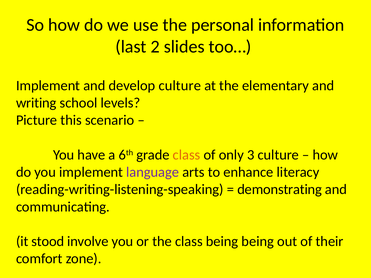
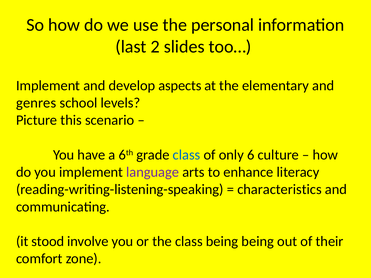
develop culture: culture -> aspects (180, 86)
writing: writing -> genres (36, 103)
class colour: orange -> blue (187, 155)
3: 3 -> 6 (251, 155)
demonstrating: demonstrating -> characteristics (280, 190)
